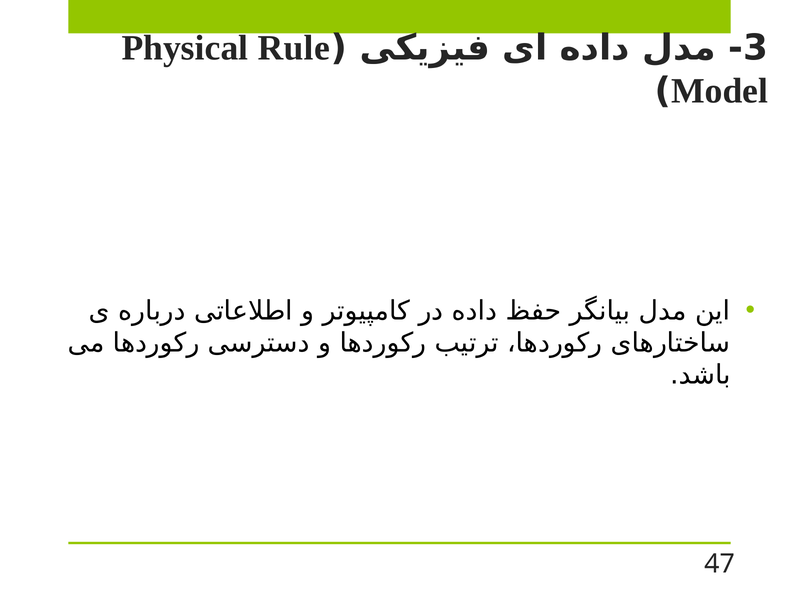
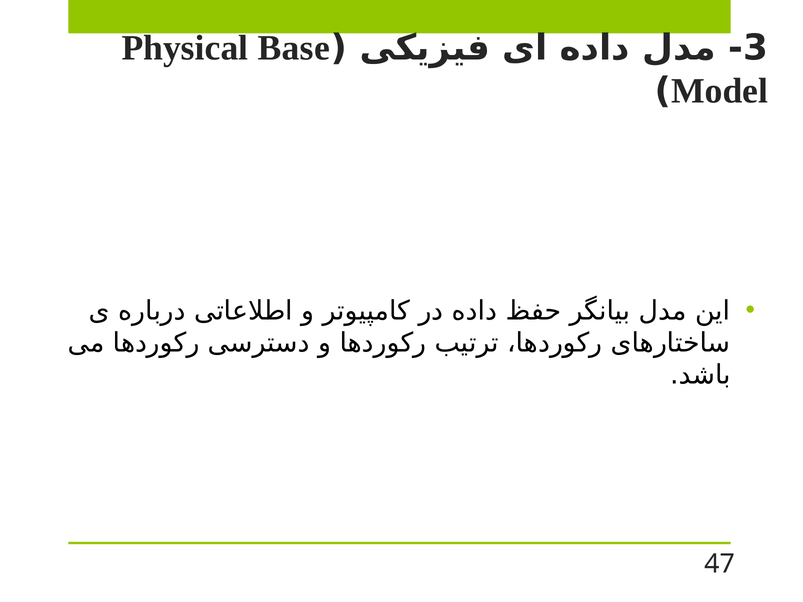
Rule: Rule -> Base (294, 48)
